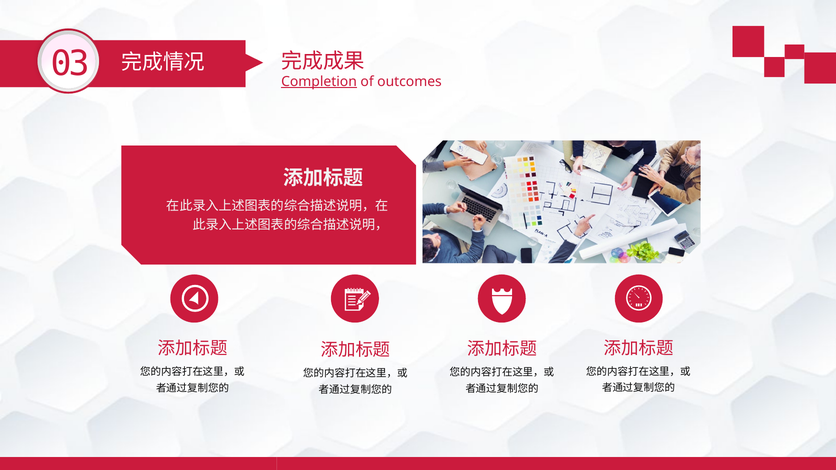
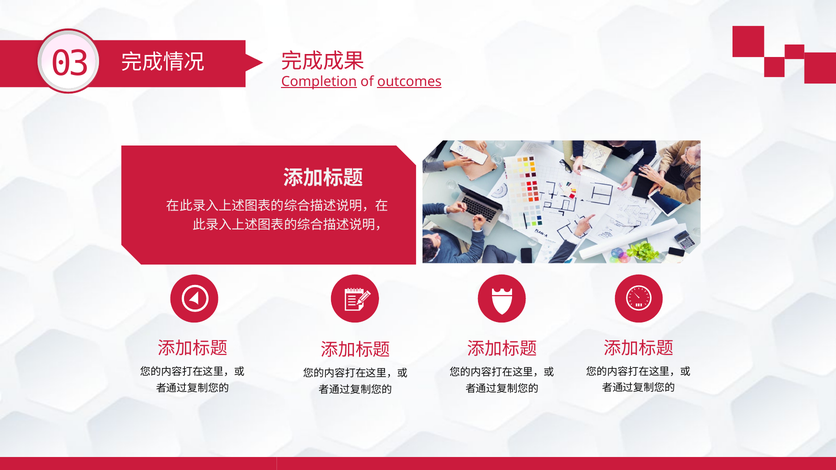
outcomes underline: none -> present (409, 82)
